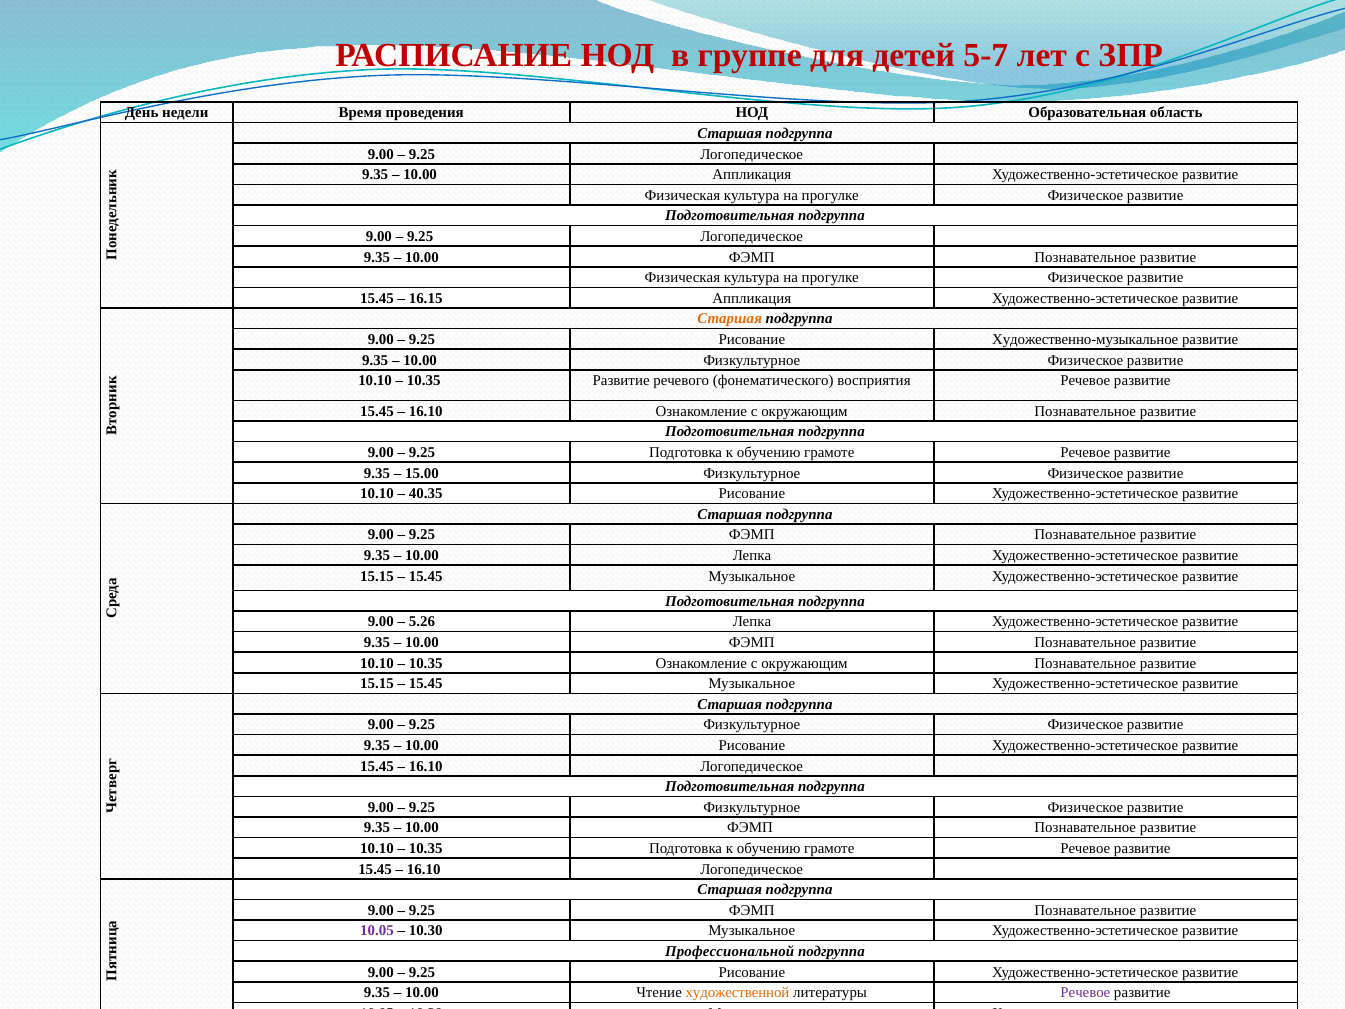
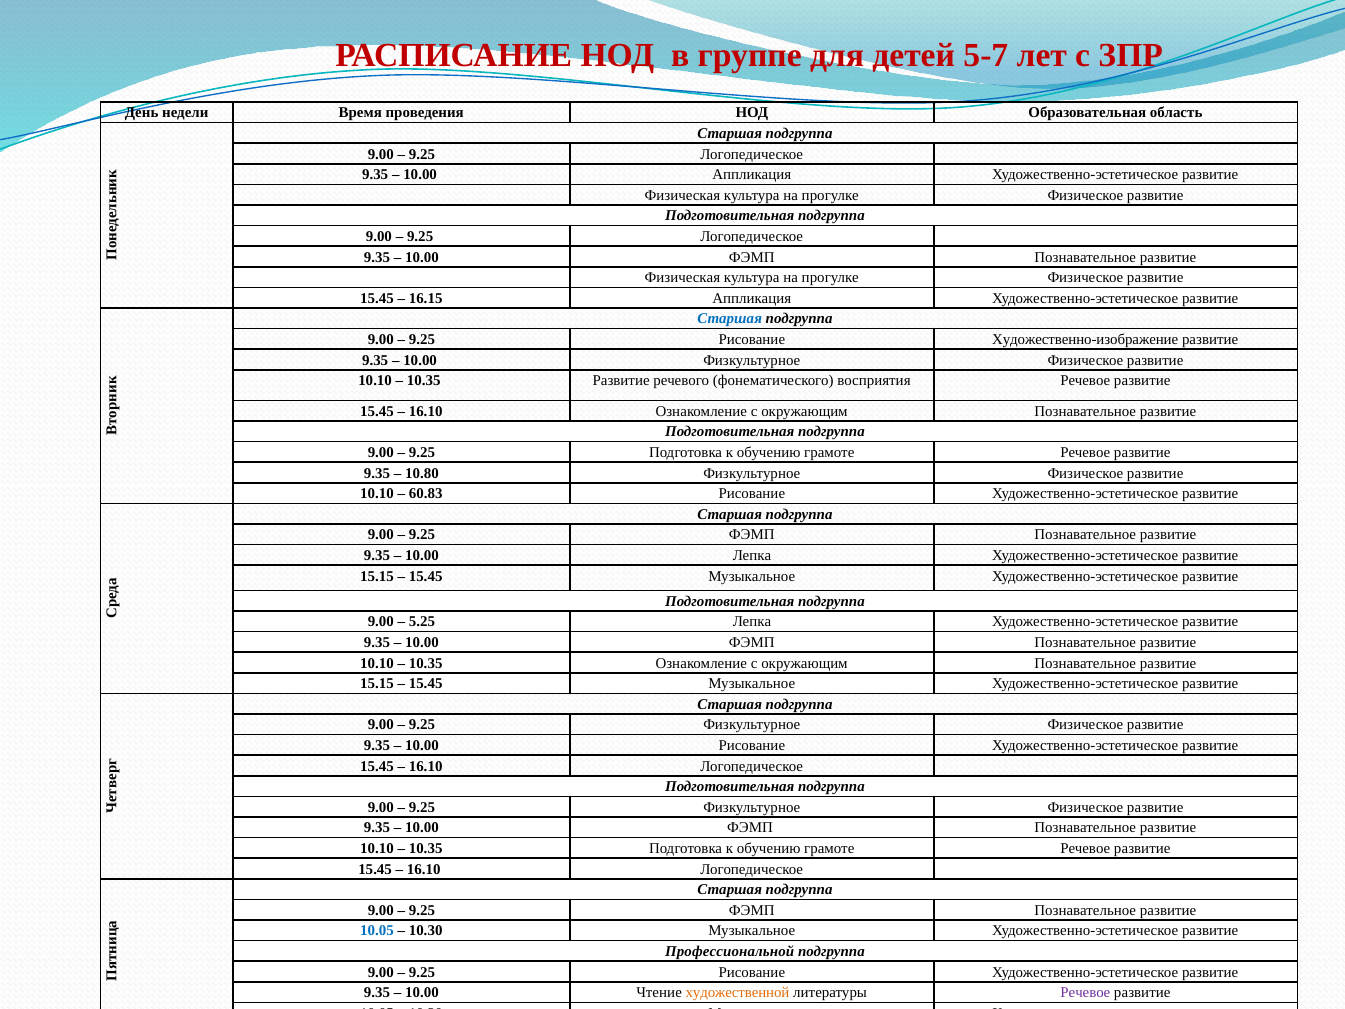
Старшая colour: orange -> blue (730, 319)
Художественно-музыкальное: Художественно-музыкальное -> Художественно-изображение (1085, 339)
15.00: 15.00 -> 10.80 (422, 473)
40.35: 40.35 -> 60.83 (426, 494)
5.26: 5.26 -> 5.25 (422, 622)
10.05 colour: purple -> blue (377, 931)
